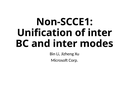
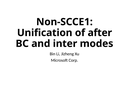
of inter: inter -> after (100, 33)
